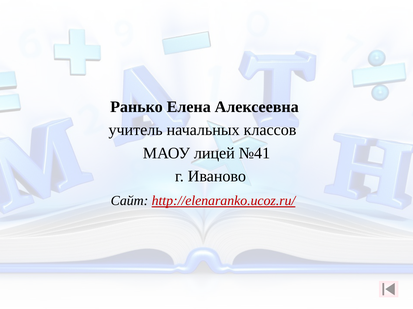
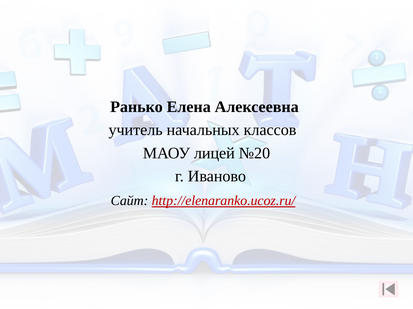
№41: №41 -> №20 (254, 153)
